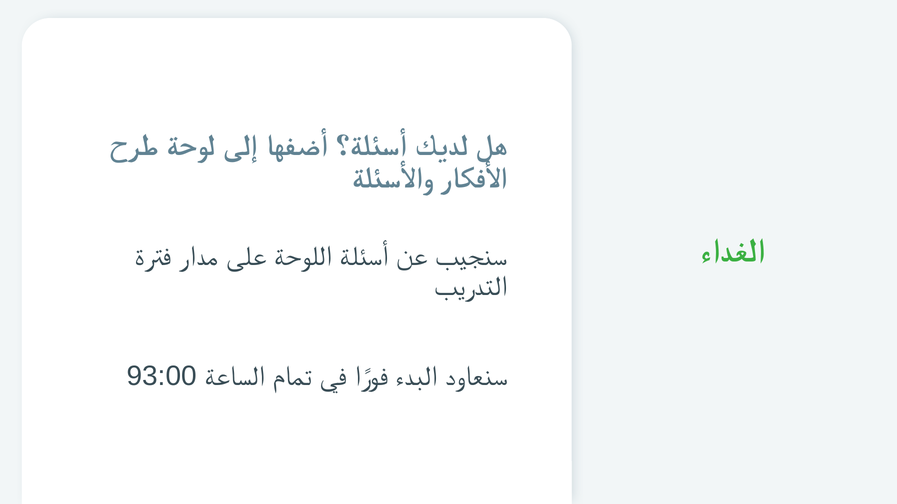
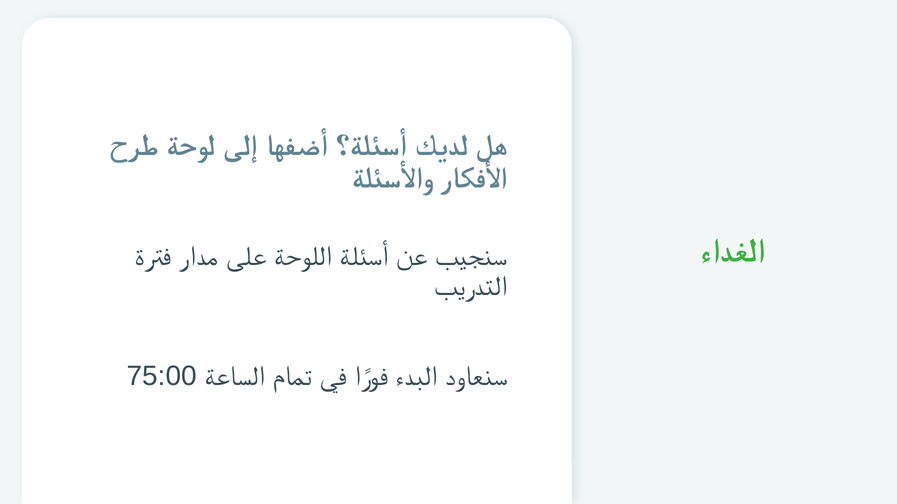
93:00: 93:00 -> 75:00 (162, 377)
